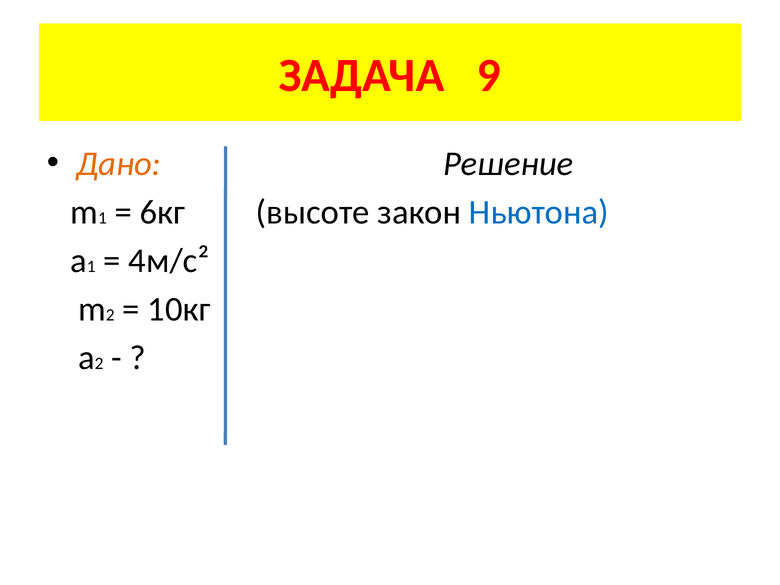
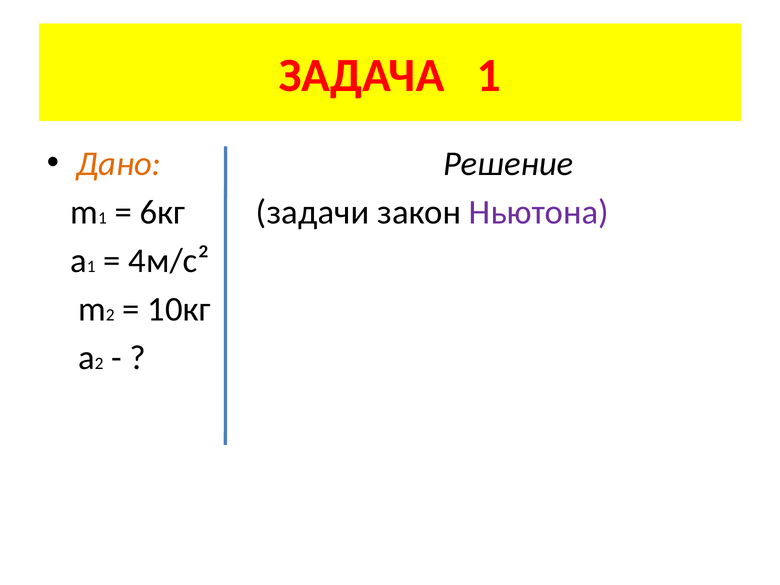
ЗАДАЧА 9: 9 -> 1 (489, 76)
высоте: высоте -> задачи (313, 212)
Ньютона colour: blue -> purple (539, 212)
